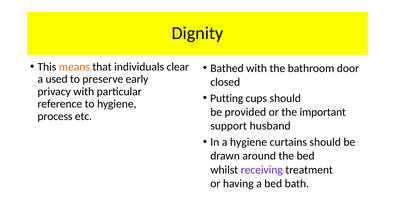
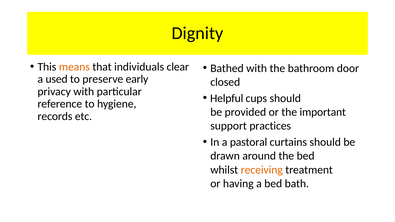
Putting: Putting -> Helpful (227, 98)
process: process -> records (55, 116)
husband: husband -> practices (270, 126)
a hygiene: hygiene -> pastoral (249, 142)
receiving colour: purple -> orange (262, 170)
